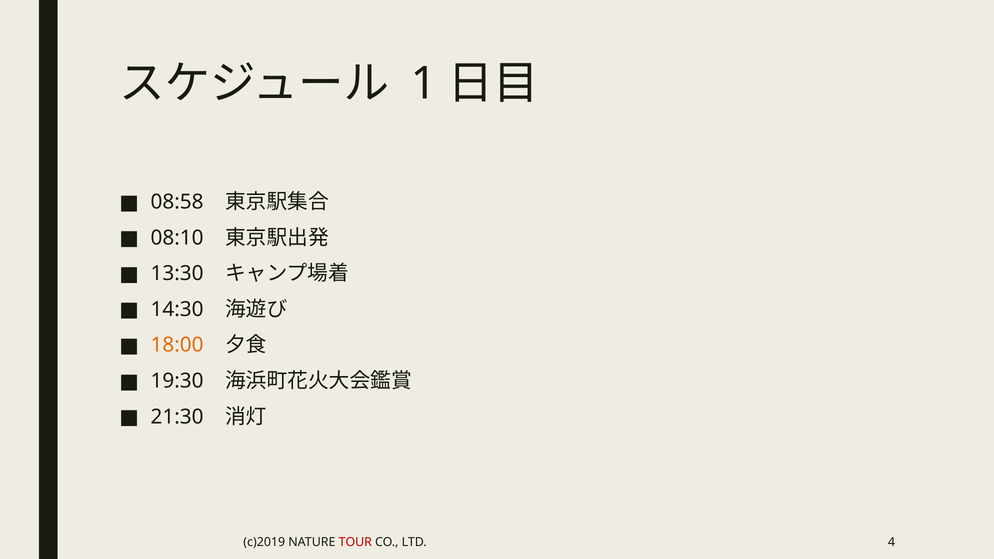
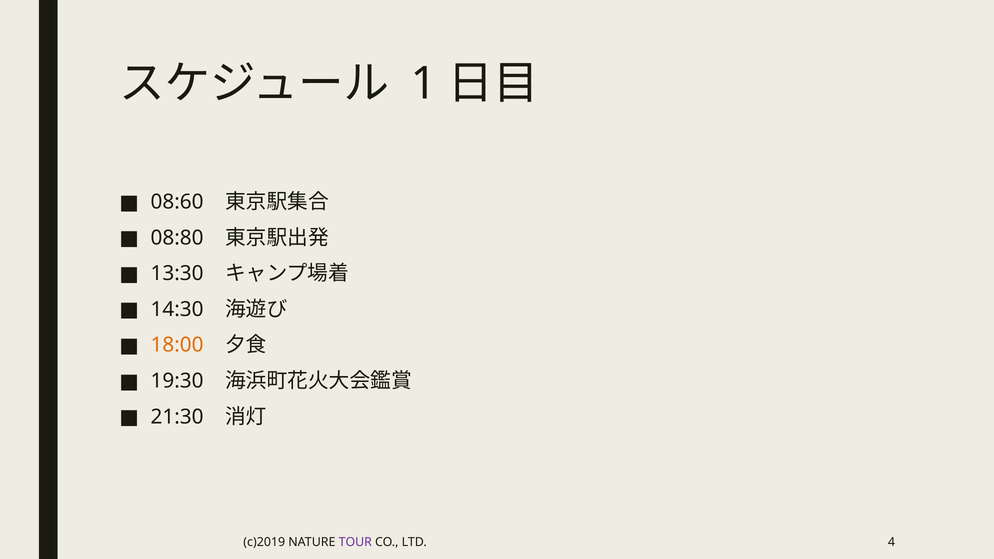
08:58: 08:58 -> 08:60 (177, 202)
08:10: 08:10 -> 08:80 (177, 238)
TOUR colour: red -> purple (355, 542)
